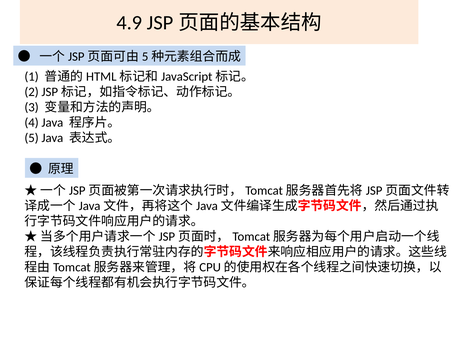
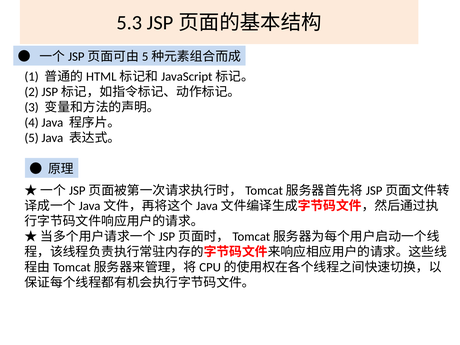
4.9: 4.9 -> 5.3 (129, 23)
